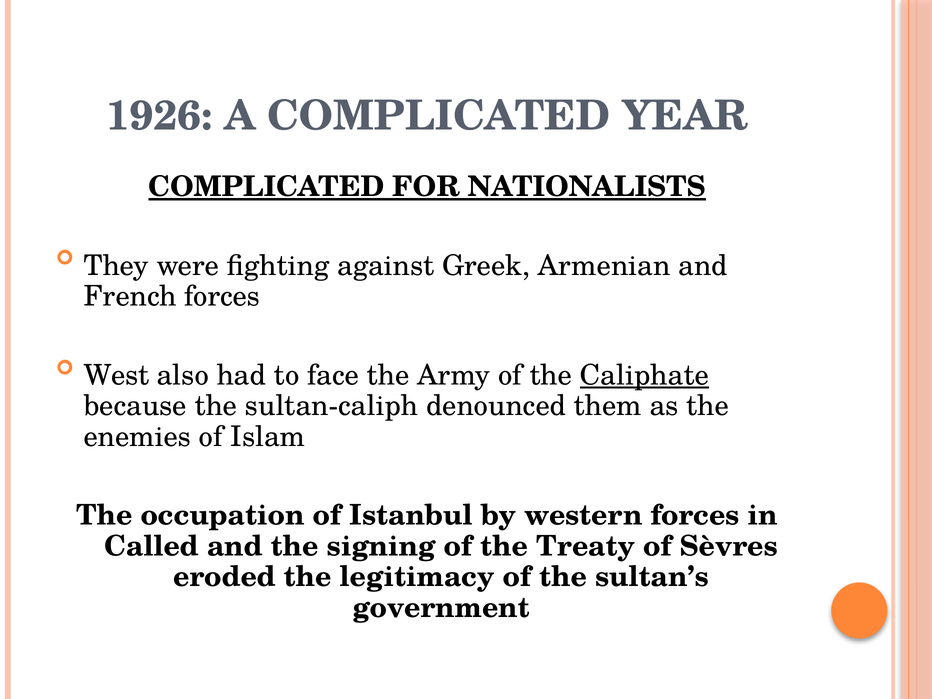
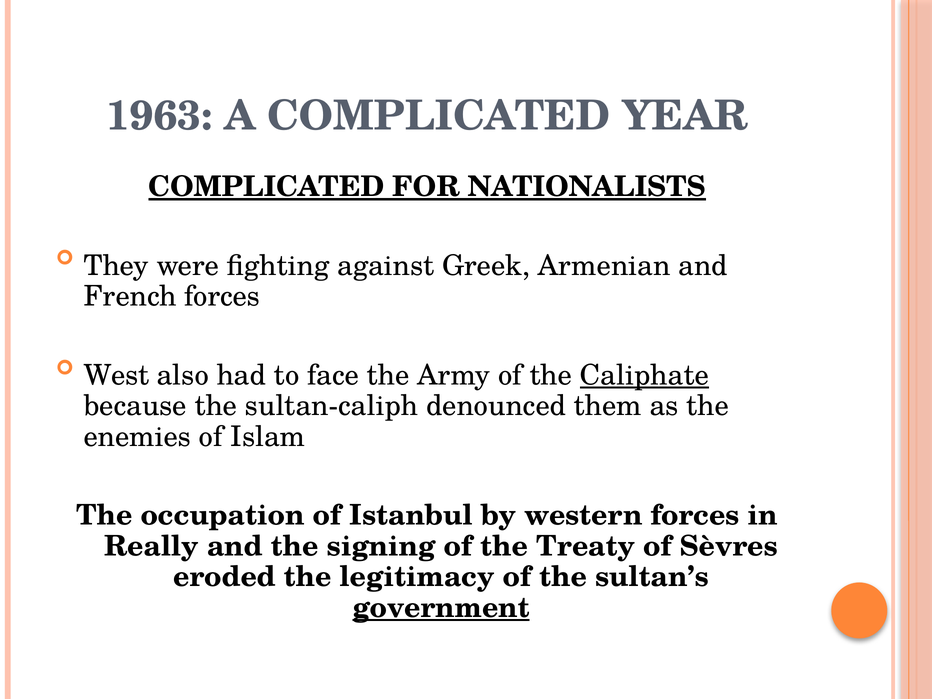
1926: 1926 -> 1963 (159, 116)
Called: Called -> Really (151, 546)
government underline: none -> present (441, 608)
